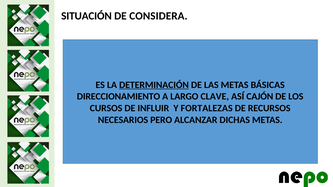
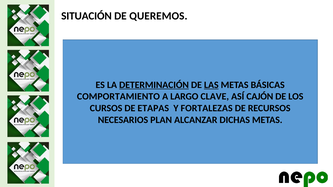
CONSIDERA: CONSIDERA -> QUEREMOS (158, 16)
LAS underline: none -> present (211, 85)
DIRECCIONAMIENTO: DIRECCIONAMIENTO -> COMPORTAMIENTO (118, 97)
INFLUIR: INFLUIR -> ETAPAS (153, 108)
PERO: PERO -> PLAN (161, 120)
